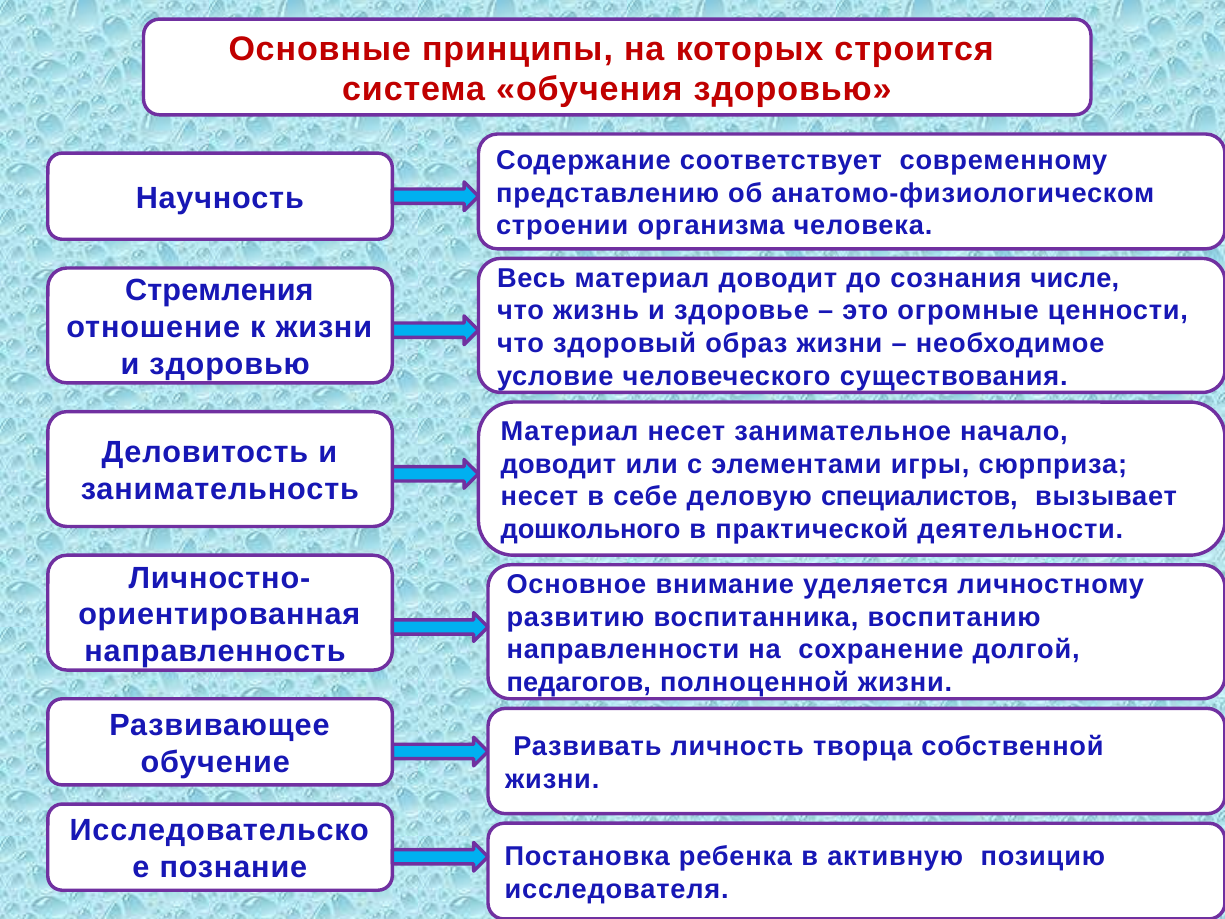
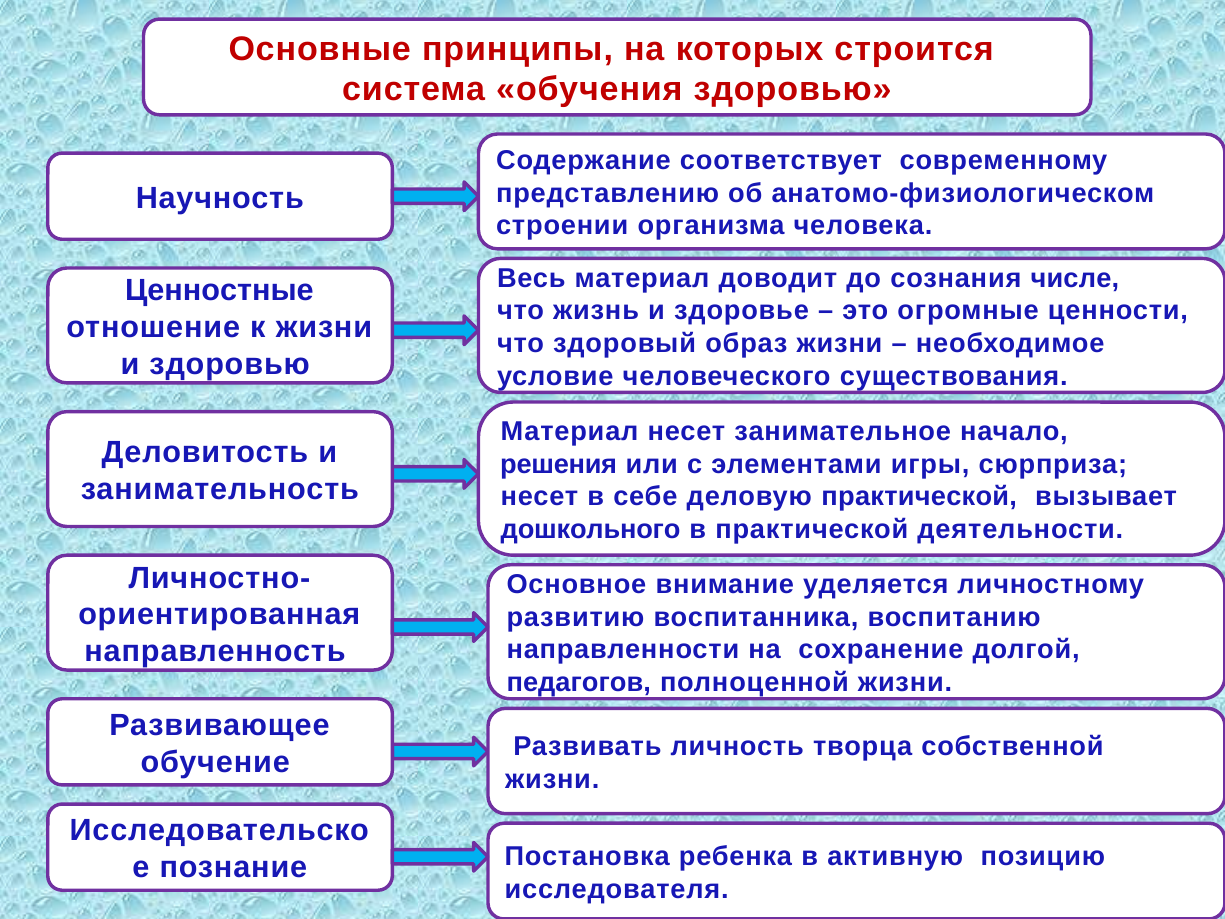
Стремления: Стремления -> Ценностные (219, 291)
доводит: доводит -> решения (559, 464)
деловую специалистов: специалистов -> практической (919, 497)
